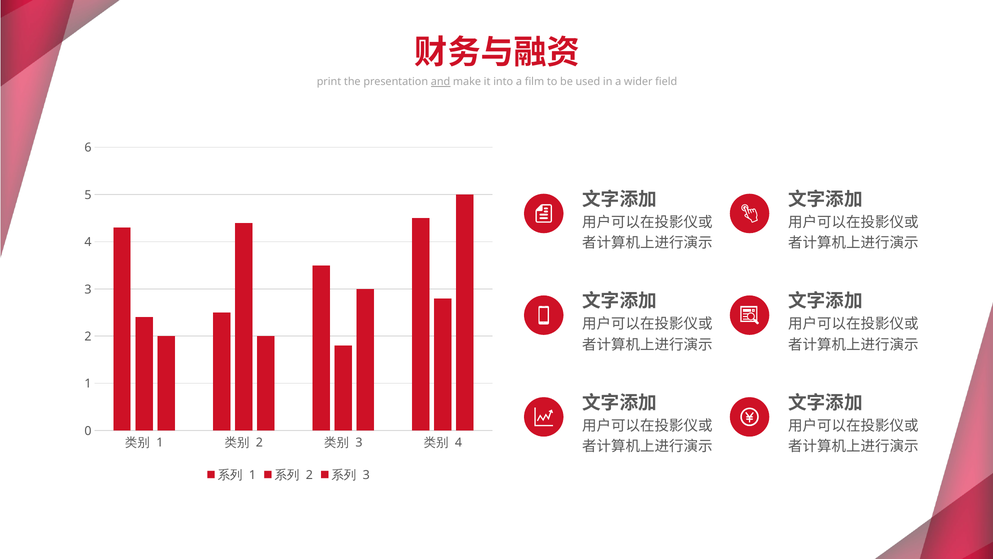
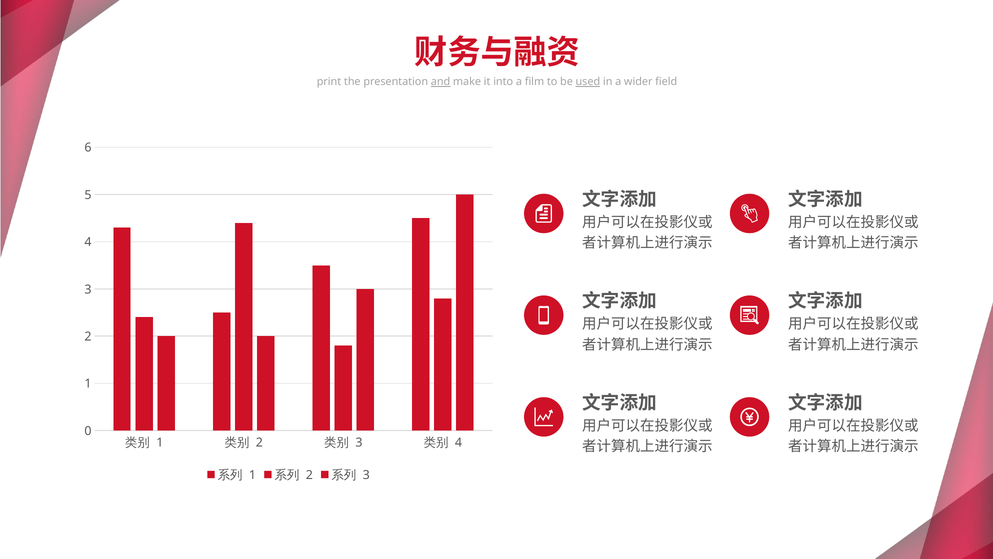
used underline: none -> present (588, 82)
